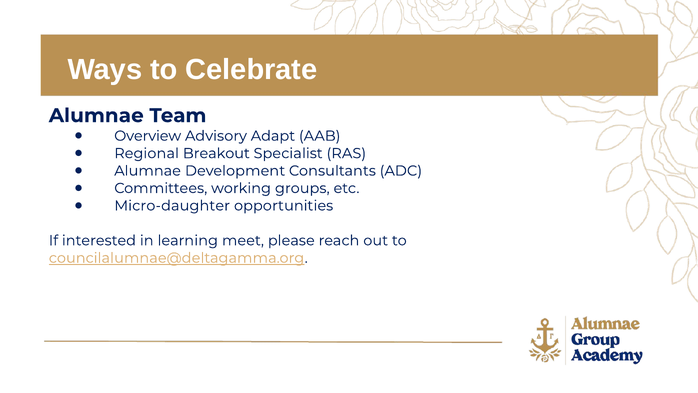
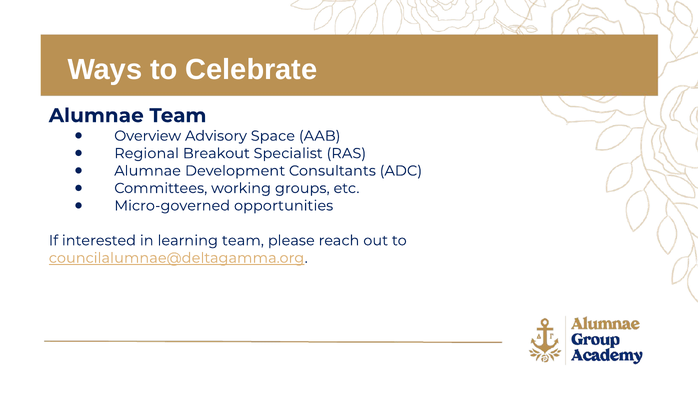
Adapt: Adapt -> Space (273, 136)
Micro-daughter: Micro-daughter -> Micro-governed (172, 205)
learning meet: meet -> team (243, 240)
